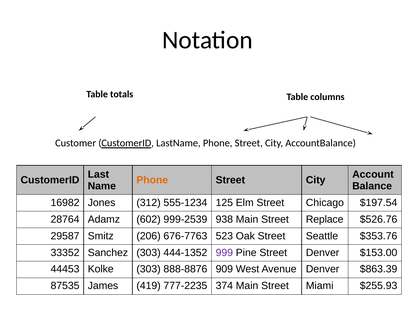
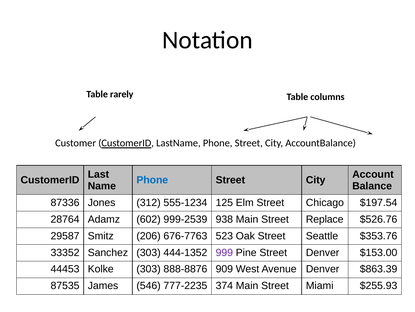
totals: totals -> rarely (122, 94)
Phone colour: orange -> blue (152, 180)
16982: 16982 -> 87336 (65, 202)
419: 419 -> 546 (149, 285)
